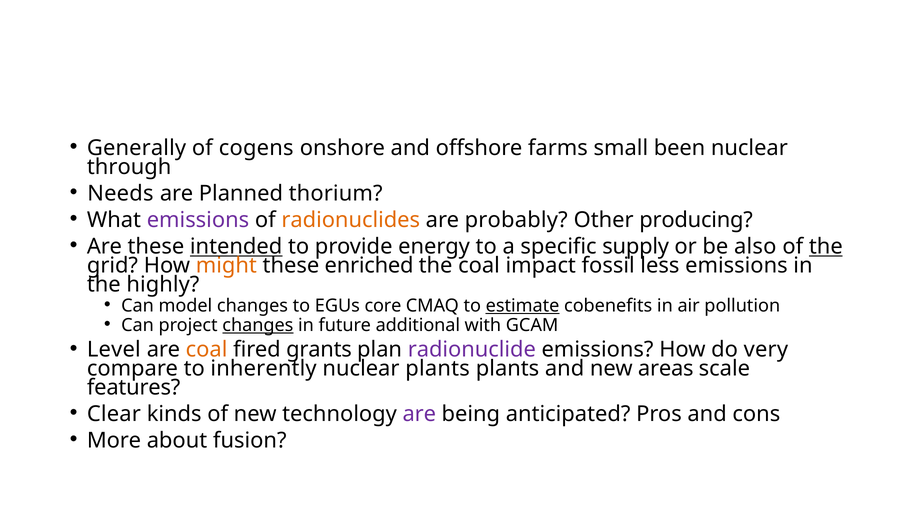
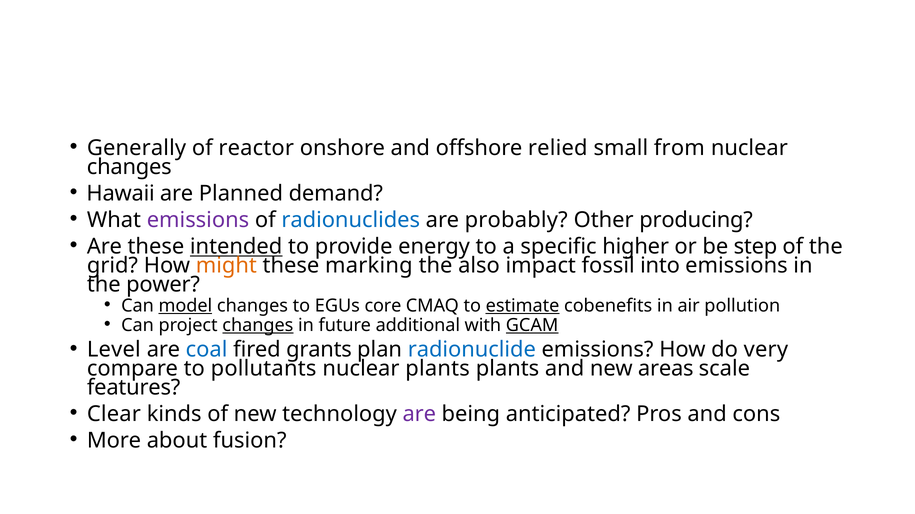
cogens: cogens -> reactor (256, 148)
farms: farms -> relied (558, 148)
been: been -> from (679, 148)
through: through -> changes (129, 167)
Needs: Needs -> Hawaii (121, 194)
thorium: thorium -> demand (336, 194)
radionuclides colour: orange -> blue (351, 220)
supply: supply -> higher (636, 247)
also: also -> step (756, 247)
the underline: present -> none (826, 247)
enriched: enriched -> marking (369, 266)
the coal: coal -> also (479, 266)
less: less -> into (660, 266)
highly: highly -> power (163, 285)
model underline: none -> present (185, 306)
GCAM underline: none -> present (532, 326)
coal colour: orange -> blue (207, 350)
radionuclide colour: purple -> blue (472, 350)
inherently: inherently -> pollutants (264, 369)
